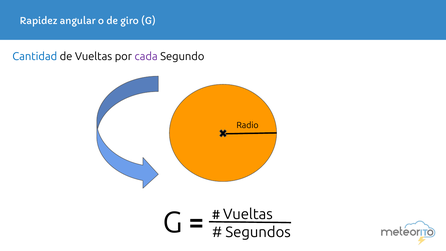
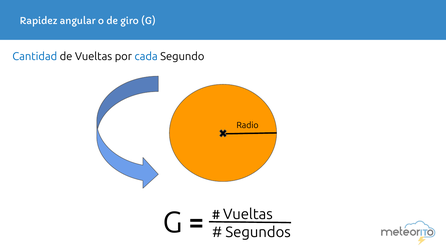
cada colour: purple -> blue (146, 56)
